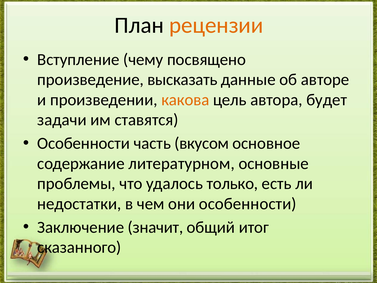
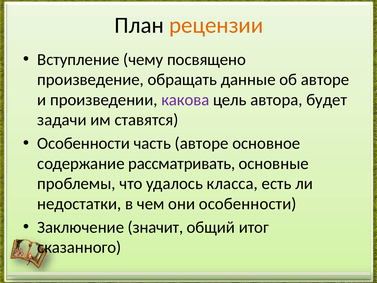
высказать: высказать -> обращать (182, 80)
какова colour: orange -> purple (185, 100)
часть вкусом: вкусом -> авторе (202, 143)
литературном: литературном -> рассматривать (182, 163)
только: только -> класса (232, 184)
